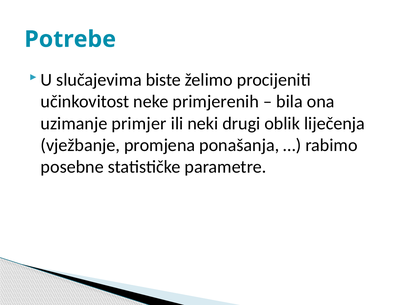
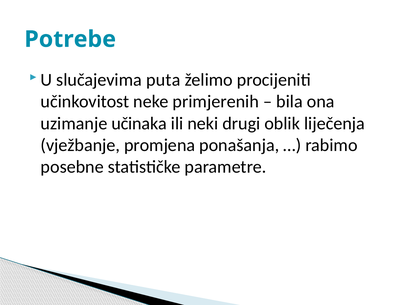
biste: biste -> puta (163, 80)
primjer: primjer -> učinaka (139, 123)
